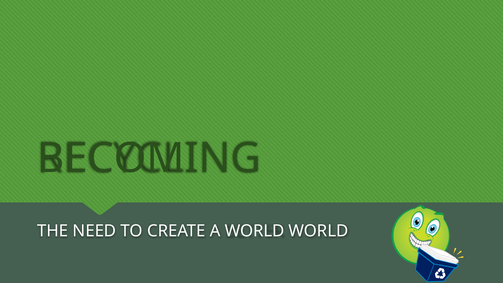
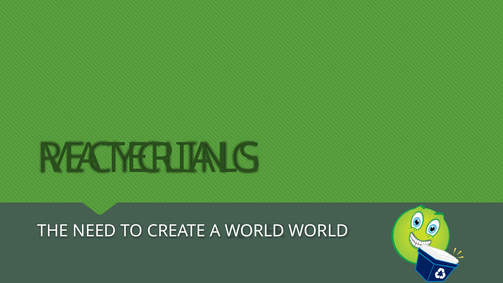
BECOMING: BECOMING -> MATERIALS (149, 158)
